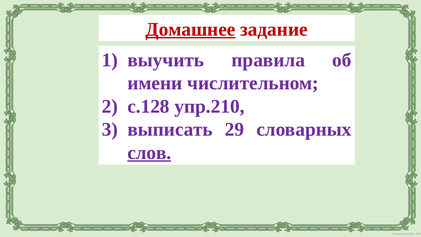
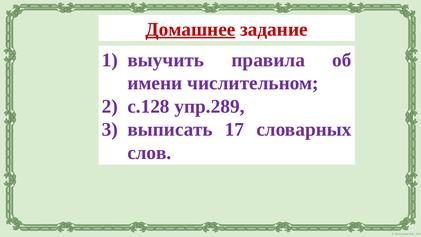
упр.210: упр.210 -> упр.289 (209, 106)
29: 29 -> 17 (235, 129)
слов underline: present -> none (149, 153)
